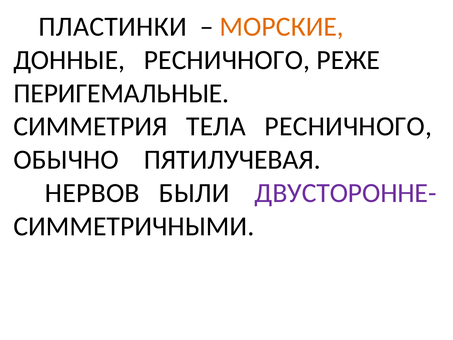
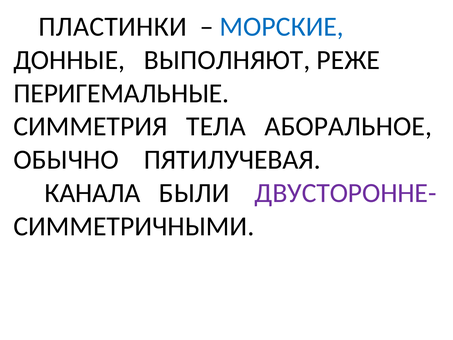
МОРСКИЕ colour: orange -> blue (282, 27)
ДОННЫЕ РЕСНИЧНОГО: РЕСНИЧНОГО -> ВЫПОЛНЯЮТ (227, 60)
ТЕЛА РЕСНИЧНОГО: РЕСНИЧНОГО -> АБОРАЛЬНОЕ (348, 126)
НЕРВОВ: НЕРВОВ -> КАНАЛА (93, 193)
